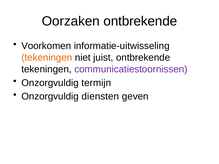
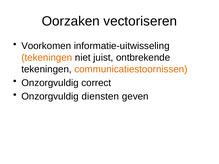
Oorzaken ontbrekende: ontbrekende -> vectoriseren (140, 21)
communicatiestoornissen colour: purple -> orange (131, 69)
termijn: termijn -> correct (96, 83)
